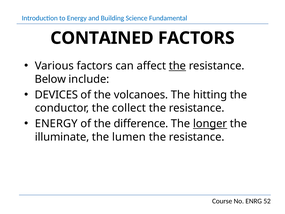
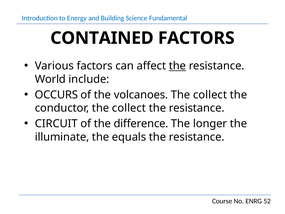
Below: Below -> World (50, 79)
DEVICES: DEVICES -> OCCURS (56, 95)
hitting: hitting -> collect (210, 95)
ENERGY: ENERGY -> CIRCUIT (56, 124)
longer underline: present -> none (210, 124)
lumen: lumen -> equals (129, 137)
